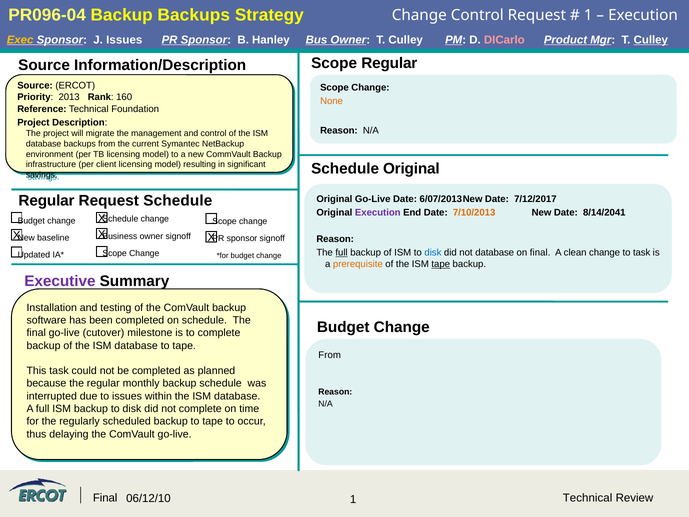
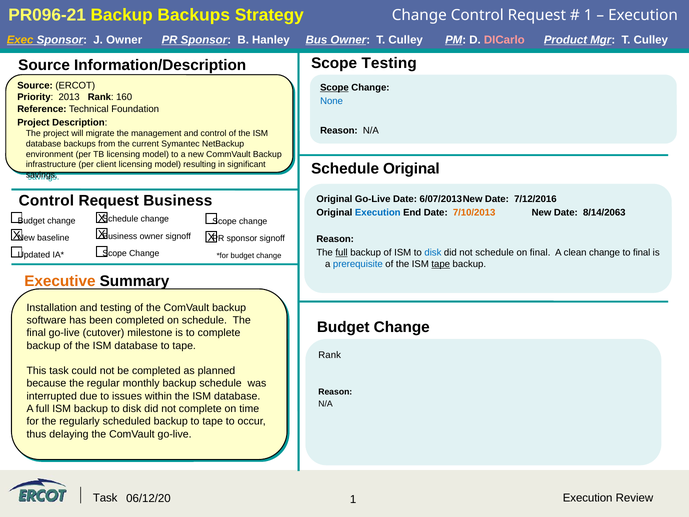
PR096-04: PR096-04 -> PR096-21 (47, 15)
J Issues: Issues -> Owner (124, 40)
Culley underline: present -> none (651, 40)
Scope Regular: Regular -> Testing (389, 63)
Scope underline: none -> present (334, 88)
None colour: orange -> blue (332, 101)
Regular: Regular -> Control (46, 201)
Request Schedule: Schedule -> Business (178, 201)
7/12/2017: 7/12/2017 -> 7/12/2016 (535, 199)
Execution colour: purple -> blue (378, 212)
8/14/2041: 8/14/2041 -> 8/14/2063 (604, 212)
not database: database -> schedule (495, 253)
to task: task -> final (642, 253)
prerequisite colour: orange -> blue (358, 264)
Executive colour: purple -> orange (60, 281)
From: From -> Rank (330, 355)
Final: Final -> Task (105, 498)
06/12/10: 06/12/10 -> 06/12/20 (148, 498)
1 Technical: Technical -> Execution (588, 498)
